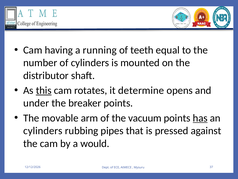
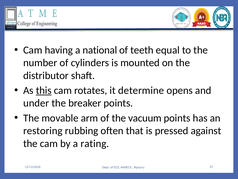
running: running -> national (100, 50)
has underline: present -> none (200, 118)
cylinders: cylinders -> restoring (43, 130)
pipes: pipes -> often (112, 130)
would: would -> rating (95, 143)
